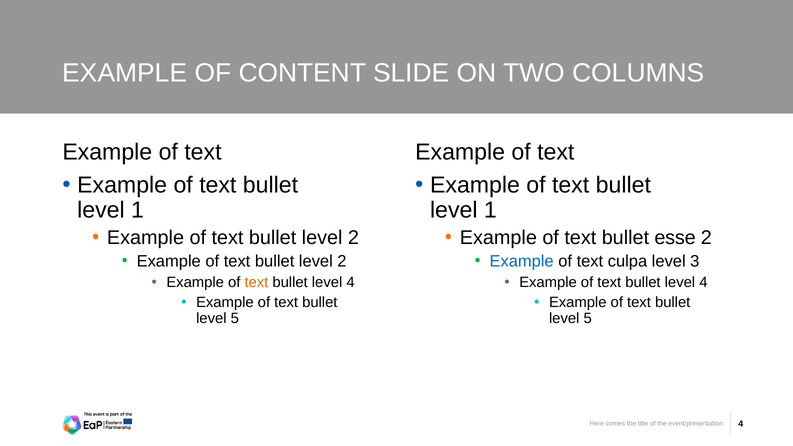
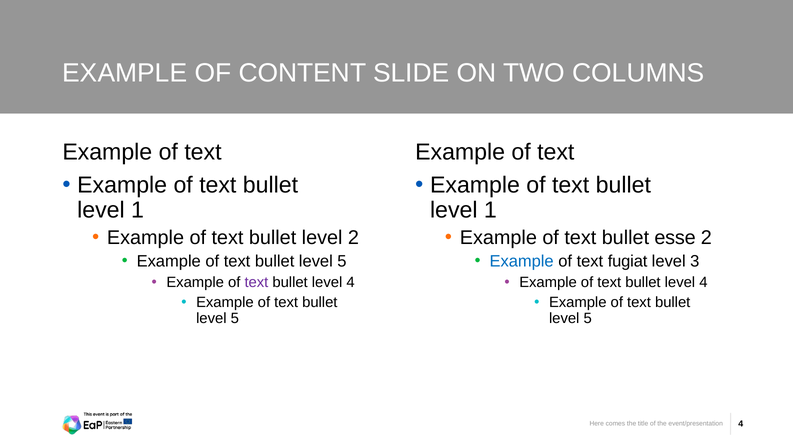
2: 2 -> 5 (342, 261)
culpa: culpa -> fugiat (628, 261)
text colour: orange -> purple (256, 282)
